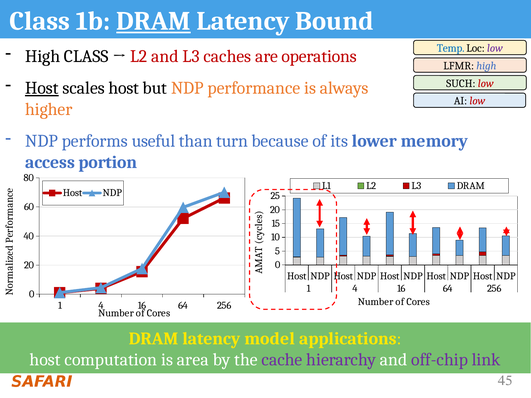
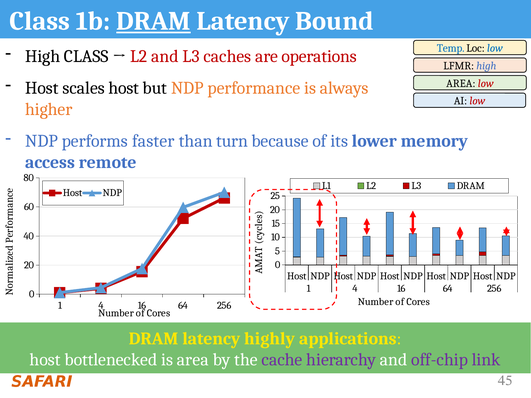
low colour: purple -> blue (495, 48)
Host underline: present -> none (42, 88)
SUCH: SUCH -> AREA (461, 83)
useful: useful -> faster (153, 141)
portion: portion -> remote (108, 162)
model: model -> highly (270, 339)
computation: computation -> bottlenecked (111, 360)
